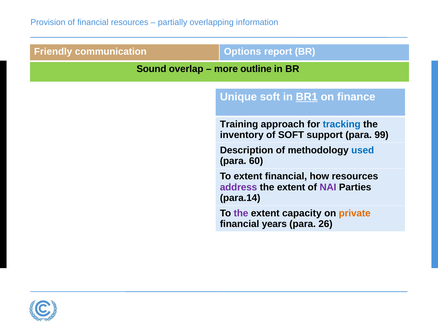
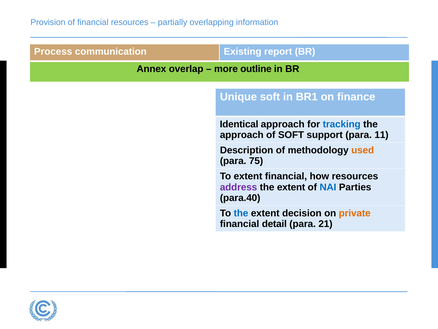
Friendly: Friendly -> Process (53, 52)
Options: Options -> Existing (243, 52)
Sound: Sound -> Annex (151, 69)
BR1 underline: present -> none (307, 97)
Training: Training -> Identical (239, 124)
inventory: inventory -> approach (242, 135)
99: 99 -> 11 (382, 135)
used colour: blue -> orange (363, 150)
60: 60 -> 75 (256, 161)
NAI colour: purple -> blue (328, 187)
para.14: para.14 -> para.40 (240, 198)
the colour: purple -> blue (241, 213)
capacity: capacity -> decision (302, 213)
years: years -> detail (274, 224)
26: 26 -> 21 (326, 224)
